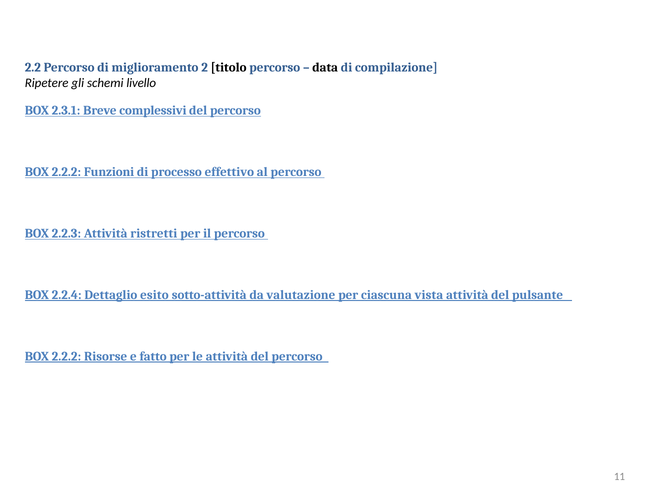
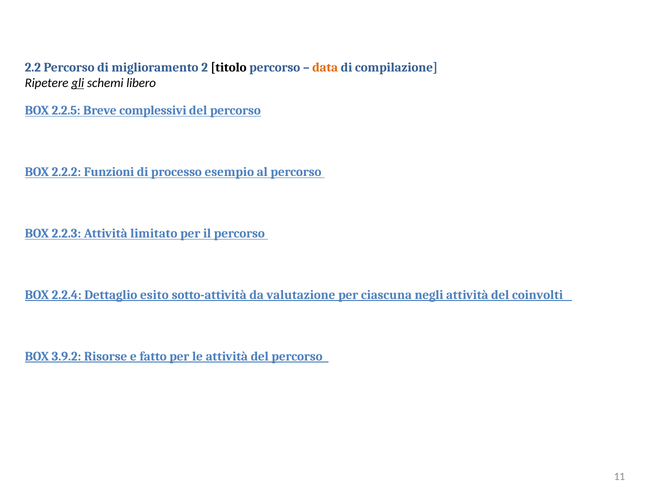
data colour: black -> orange (325, 68)
gli underline: none -> present (78, 83)
livello: livello -> libero (141, 83)
2.3.1: 2.3.1 -> 2.2.5 (66, 111)
effettivo: effettivo -> esempio (229, 172)
ristretti: ristretti -> limitato (154, 233)
vista: vista -> negli (429, 295)
pulsante: pulsante -> coinvolti (538, 295)
2.2.2: 2.2.2 -> 3.9.2 (66, 356)
